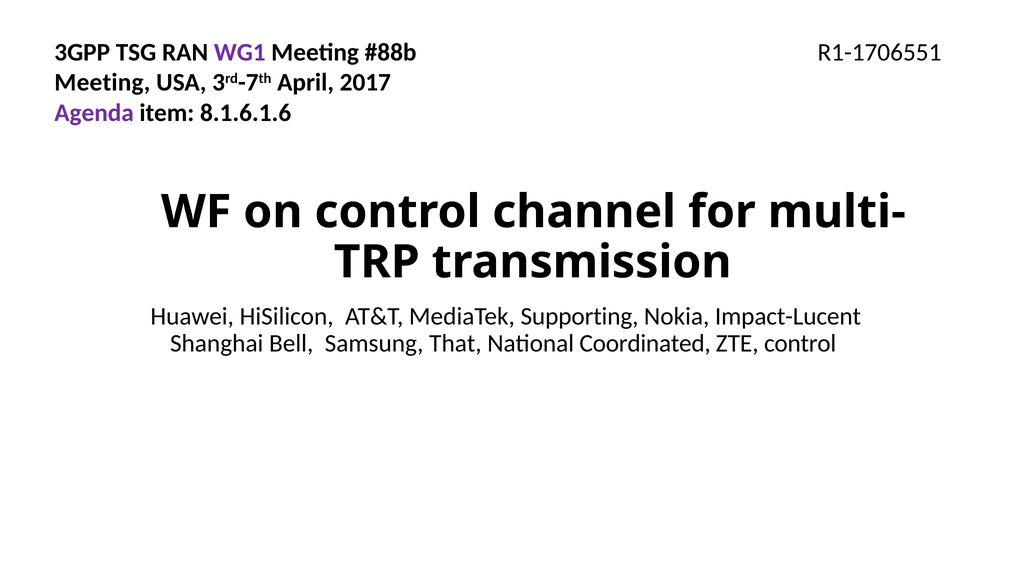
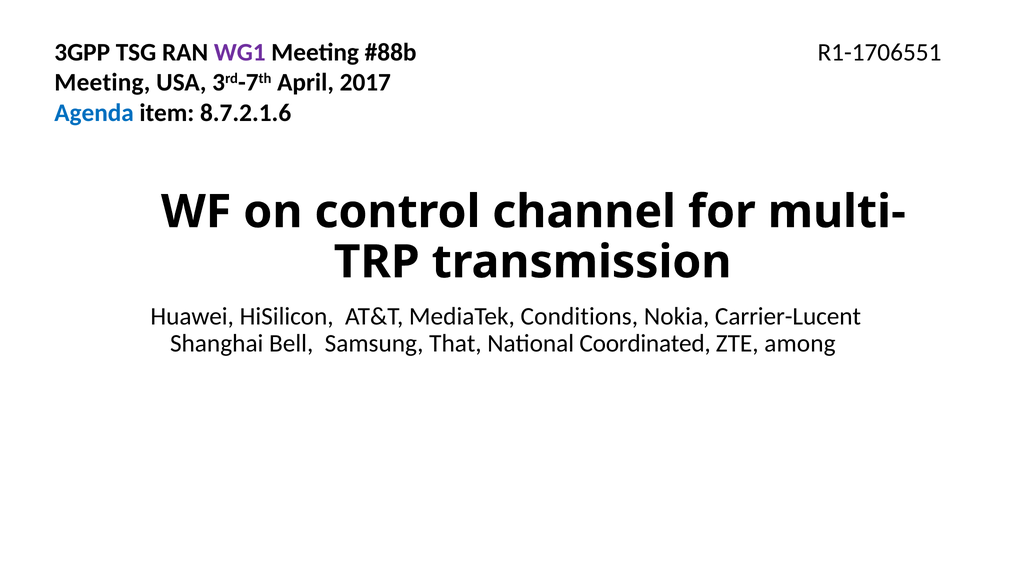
Agenda colour: purple -> blue (94, 113)
8.1.6.1.6: 8.1.6.1.6 -> 8.7.2.1.6 (246, 113)
Supporting: Supporting -> Conditions (579, 316)
Impact-Lucent: Impact-Lucent -> Carrier-Lucent (788, 316)
ZTE control: control -> among (800, 344)
